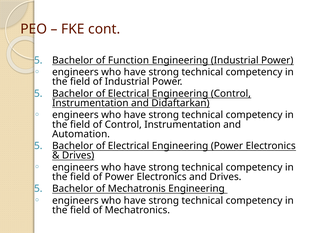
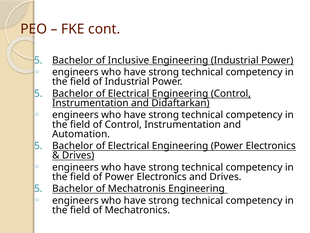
Function: Function -> Inclusive (128, 60)
